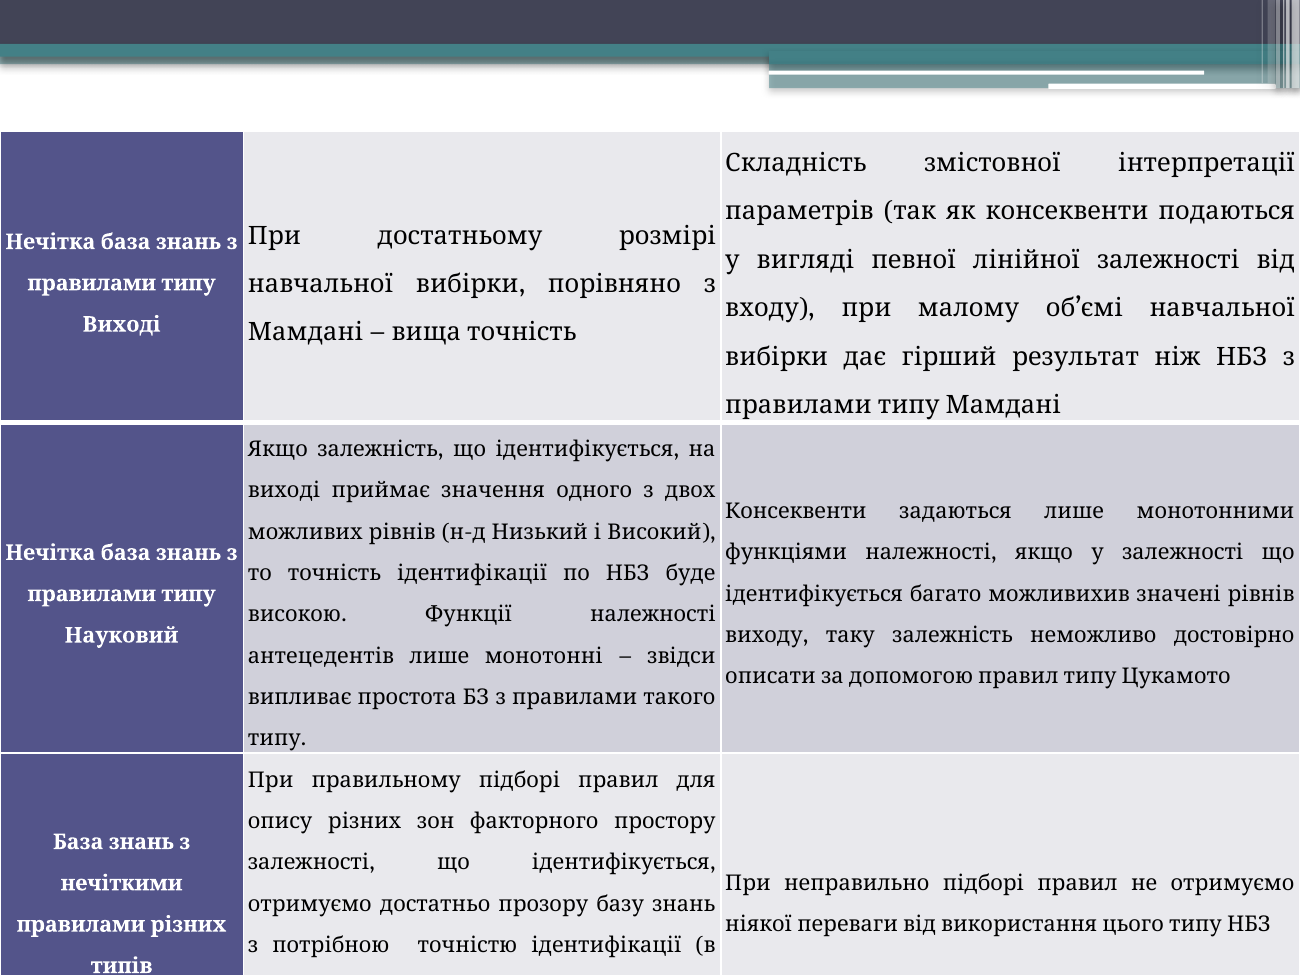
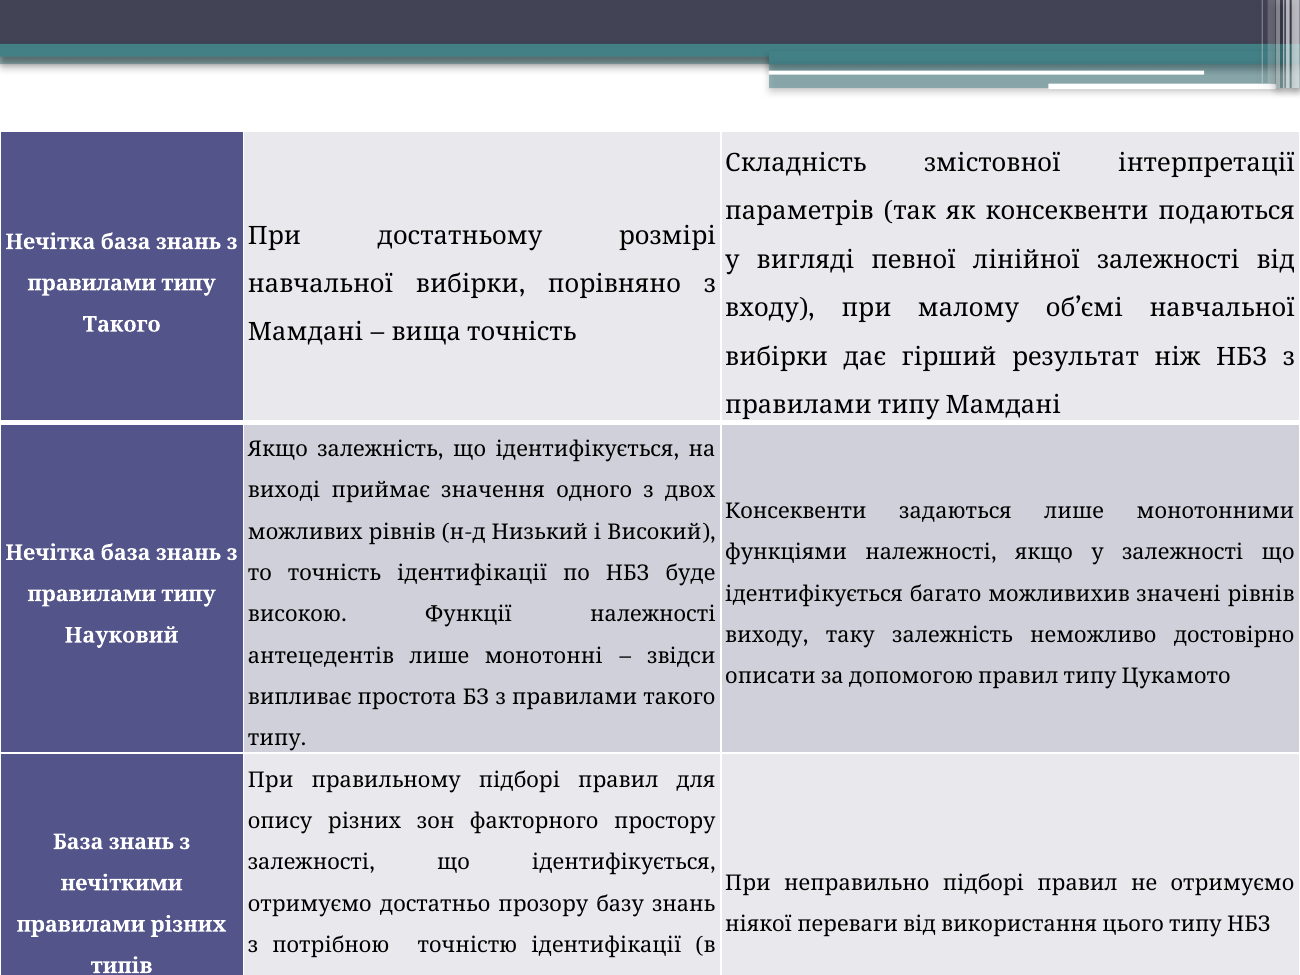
Виході: Виході -> Такого (122, 325)
